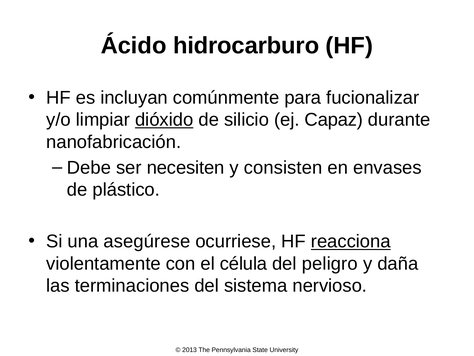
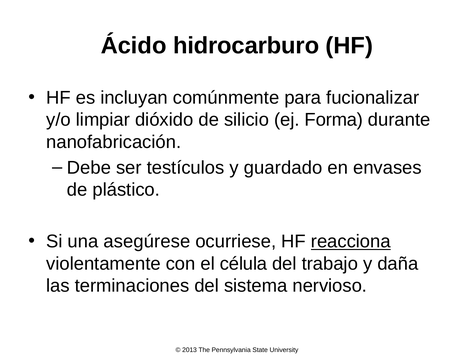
dióxido underline: present -> none (164, 120)
Capaz: Capaz -> Forma (334, 120)
necesiten: necesiten -> testículos (186, 168)
consisten: consisten -> guardado (283, 168)
peligro: peligro -> trabajo (330, 263)
